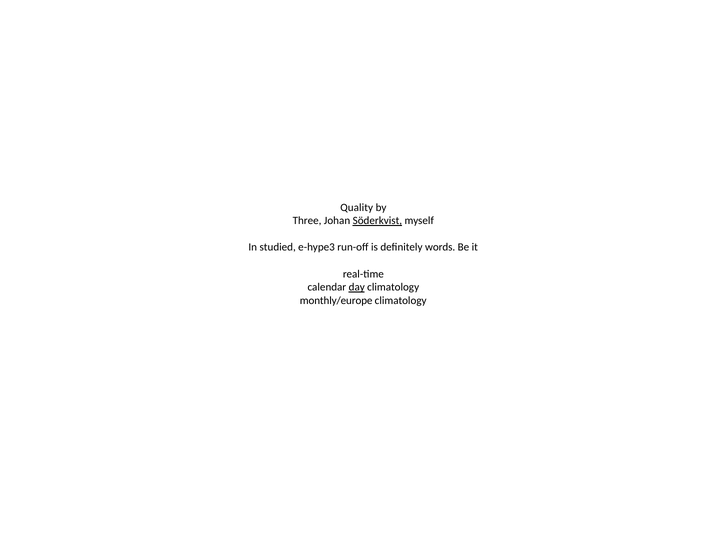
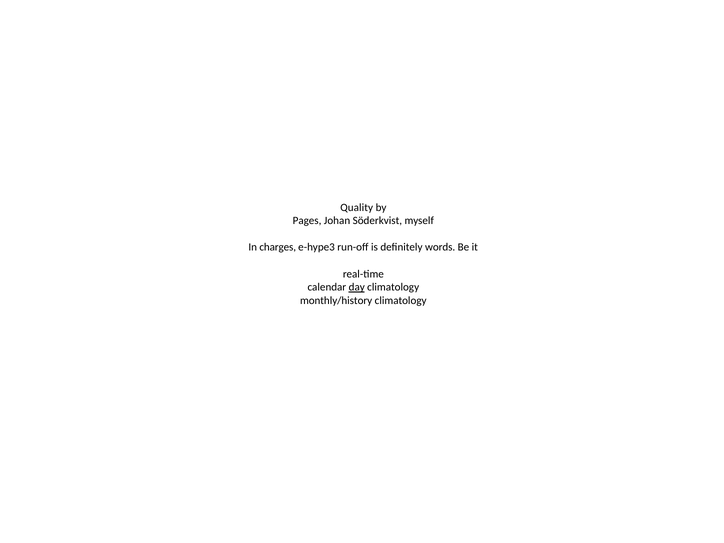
Three: Three -> Pages (307, 221)
Söderkvist underline: present -> none (377, 221)
studied: studied -> charges (278, 247)
monthly/europe: monthly/europe -> monthly/history (336, 300)
